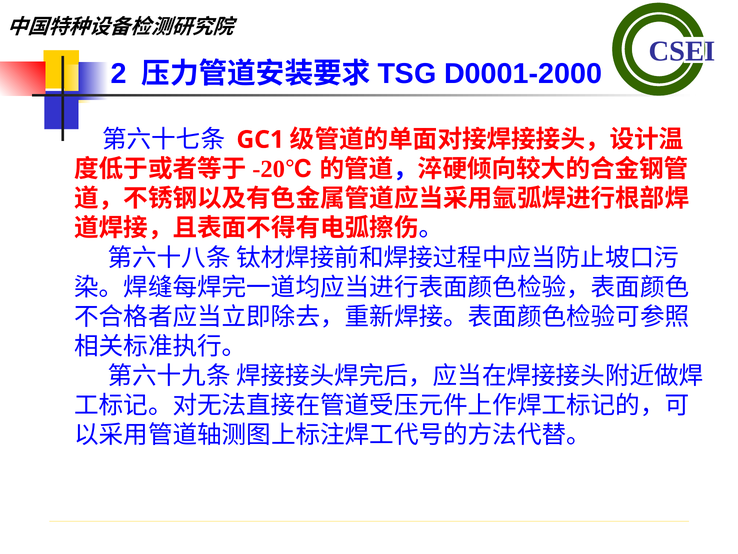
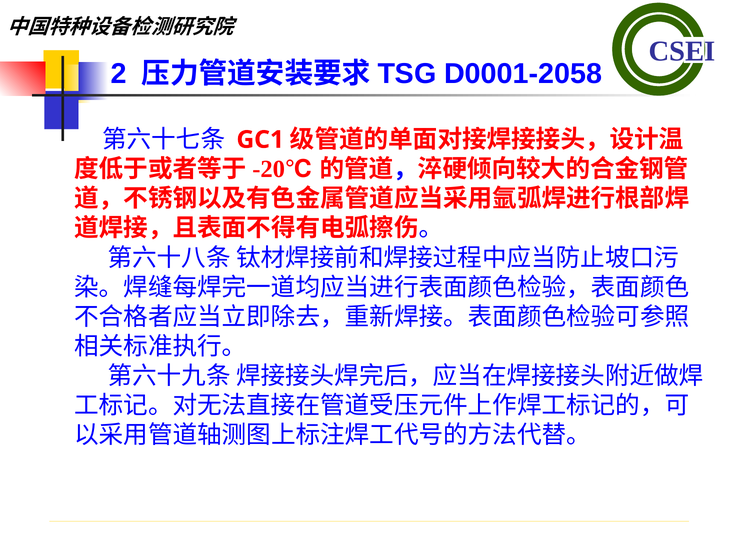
D0001-2000: D0001-2000 -> D0001-2058 (523, 74)
